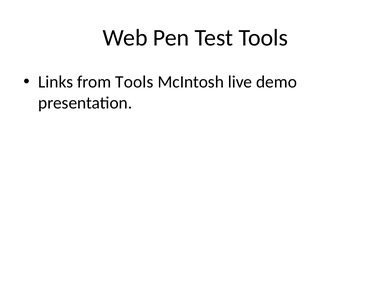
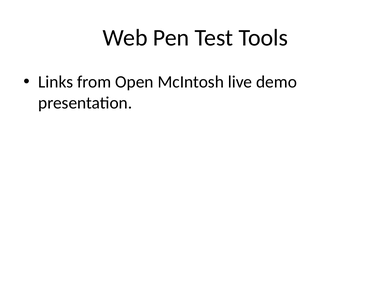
from Tools: Tools -> Open (134, 82)
